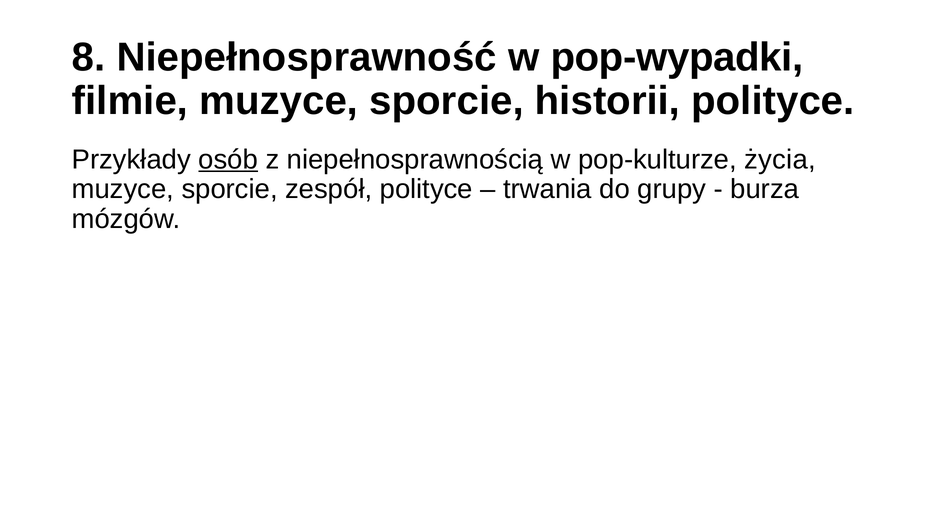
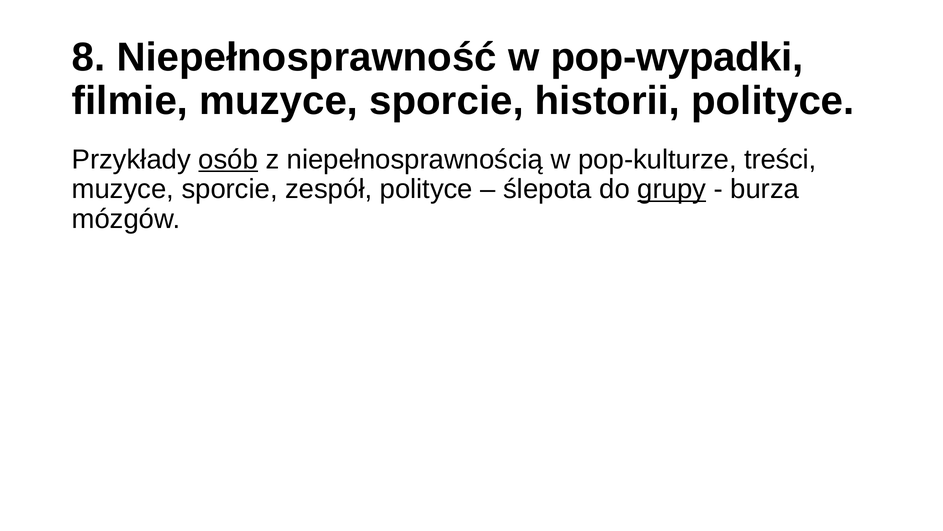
życia: życia -> treści (780, 159)
trwania: trwania -> ślepota (547, 189)
grupy underline: none -> present (672, 189)
